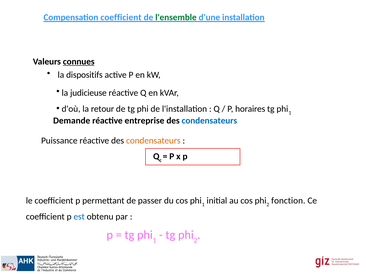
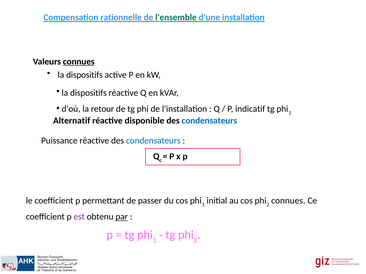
Compensation coefficient: coefficient -> rationnelle (121, 18)
judicieuse: judicieuse -> dispositifs (88, 93)
horaires: horaires -> indicatif (250, 109)
Demande: Demande -> Alternatif (72, 121)
entreprise: entreprise -> disponible (144, 121)
condensateurs colour: orange -> blue (153, 141)
fonction: fonction -> connues (288, 201)
est colour: blue -> purple (79, 217)
par underline: none -> present (122, 217)
